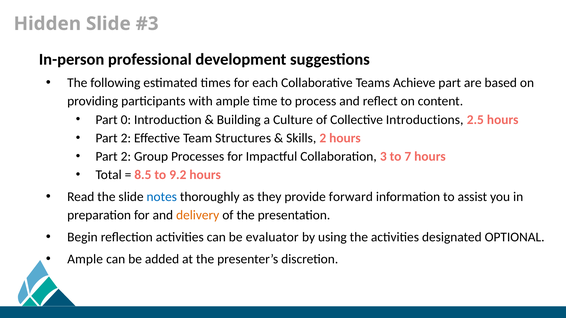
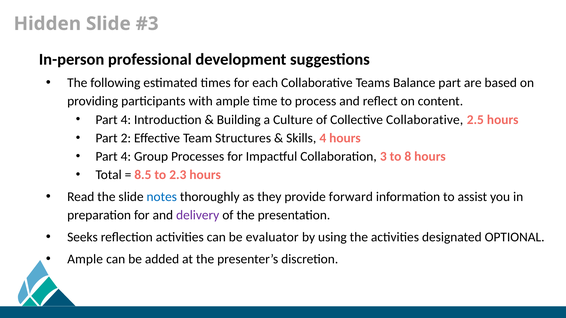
Achieve: Achieve -> Balance (414, 83)
0: 0 -> 4 (126, 120)
Collective Introductions: Introductions -> Collaborative (425, 120)
Skills 2: 2 -> 4 (323, 138)
2: 2 -> 4 (126, 157)
7: 7 -> 8 (408, 157)
9.2: 9.2 -> 2.3 (178, 175)
delivery colour: orange -> purple (198, 215)
Begin: Begin -> Seeks (82, 237)
